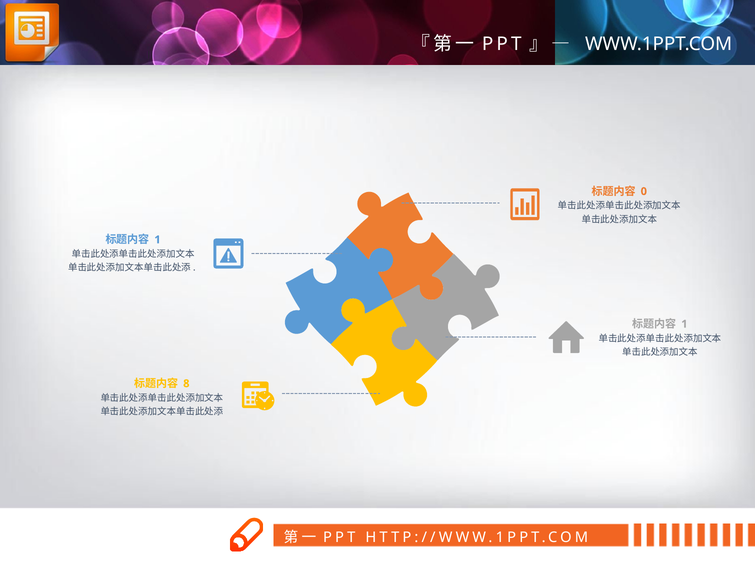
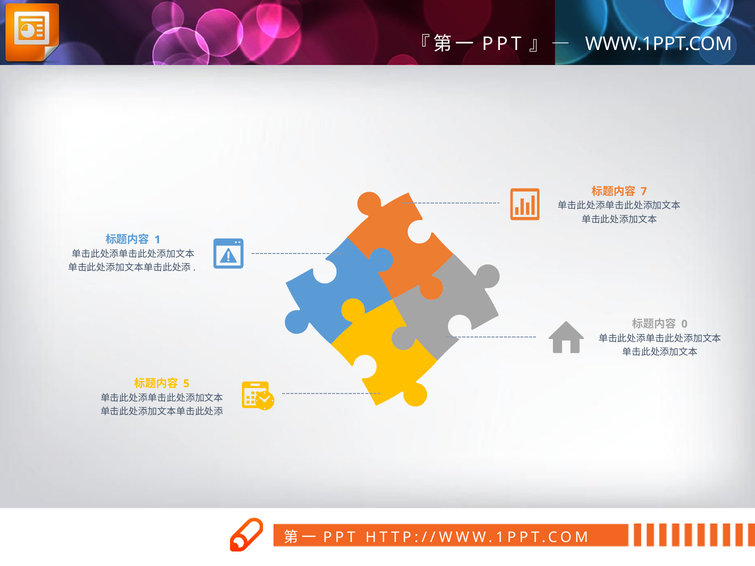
0: 0 -> 7 (644, 192)
1: 1 -> 0 (684, 324)
8: 8 -> 5 (186, 384)
